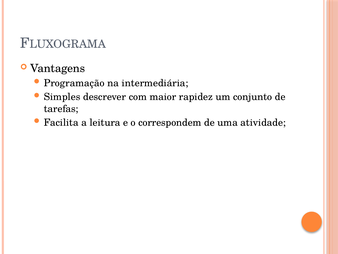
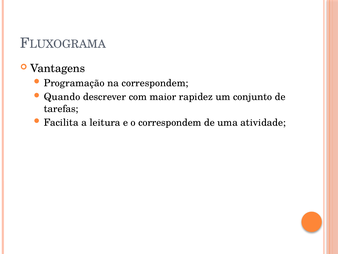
na intermediária: intermediária -> correspondem (155, 83)
Simples: Simples -> Quando (62, 97)
